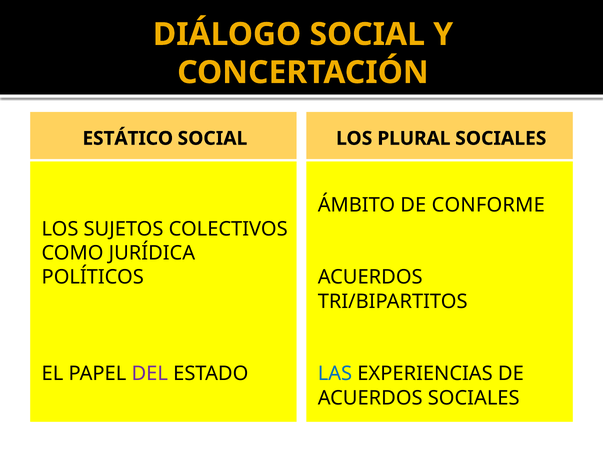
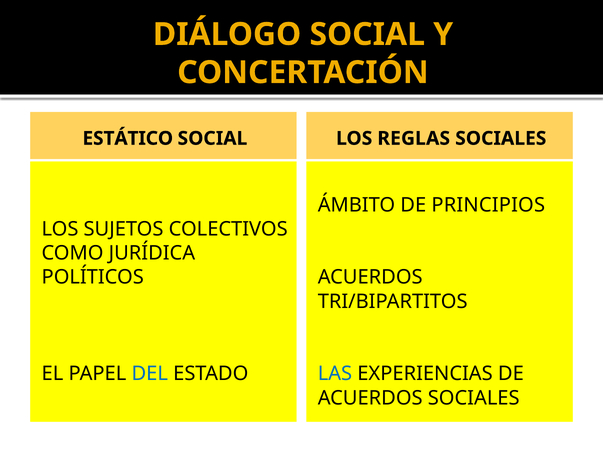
PLURAL: PLURAL -> REGLAS (414, 138)
CONFORME: CONFORME -> PRINCIPIOS (488, 205)
DEL colour: purple -> blue (150, 374)
